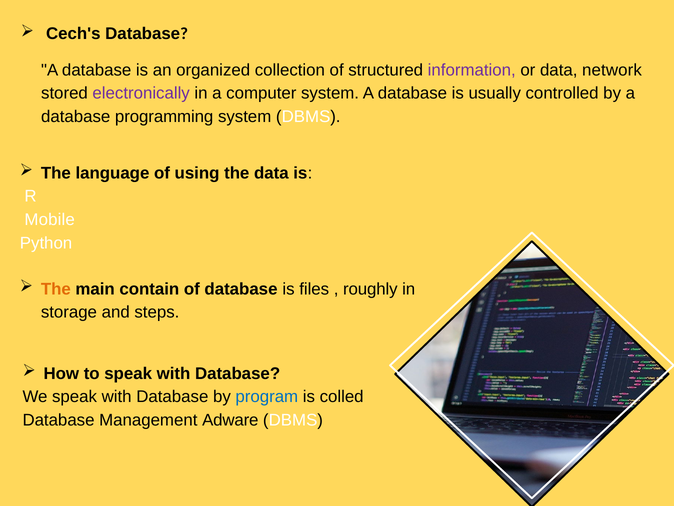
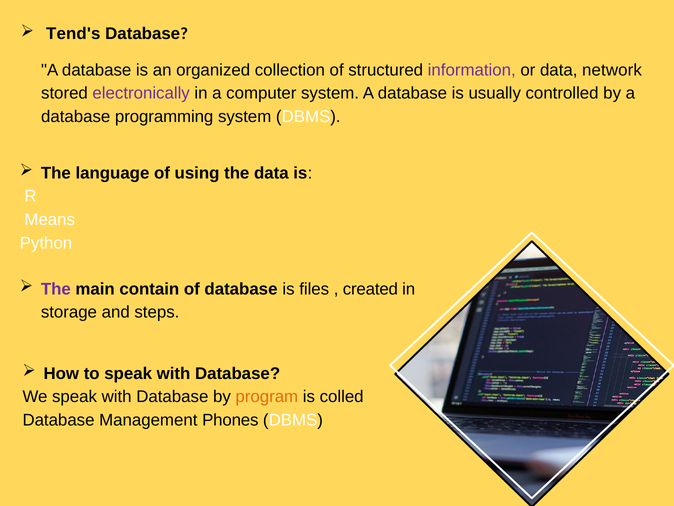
Cech's: Cech's -> Tend's (73, 34)
Mobile: Mobile -> Means (50, 219)
The colour: orange -> purple (56, 289)
roughly: roughly -> created (370, 289)
program colour: blue -> orange (267, 396)
Adware: Adware -> Phones (230, 420)
